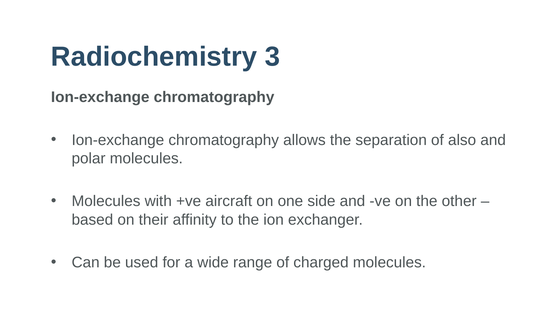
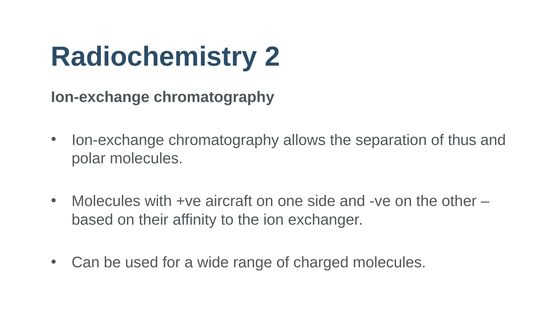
3: 3 -> 2 (272, 57)
also: also -> thus (462, 140)
